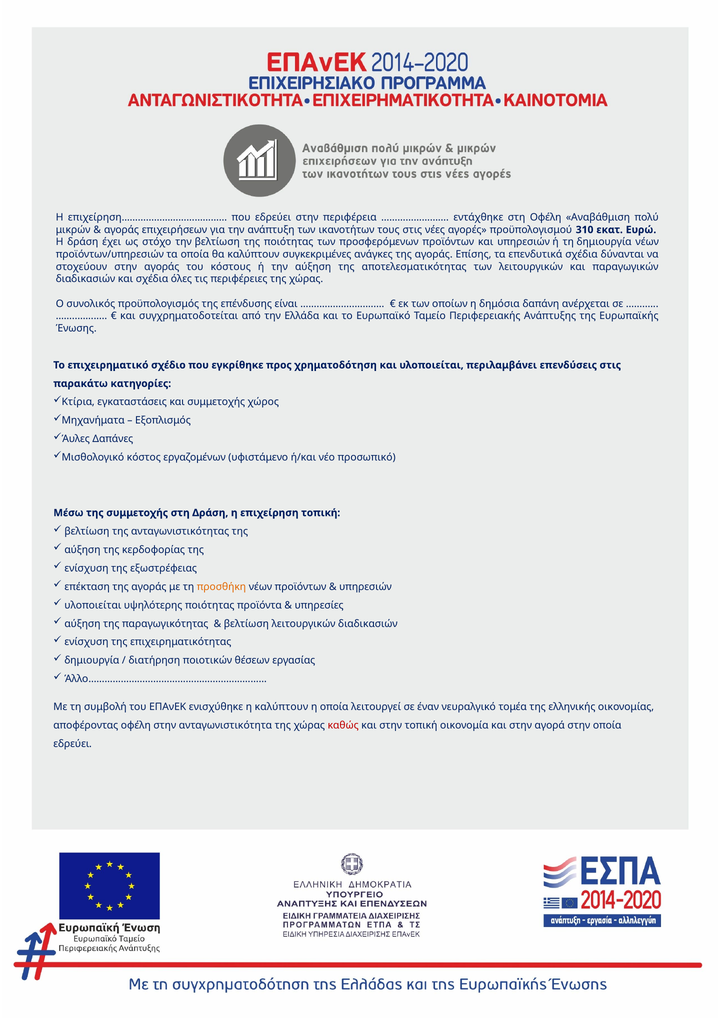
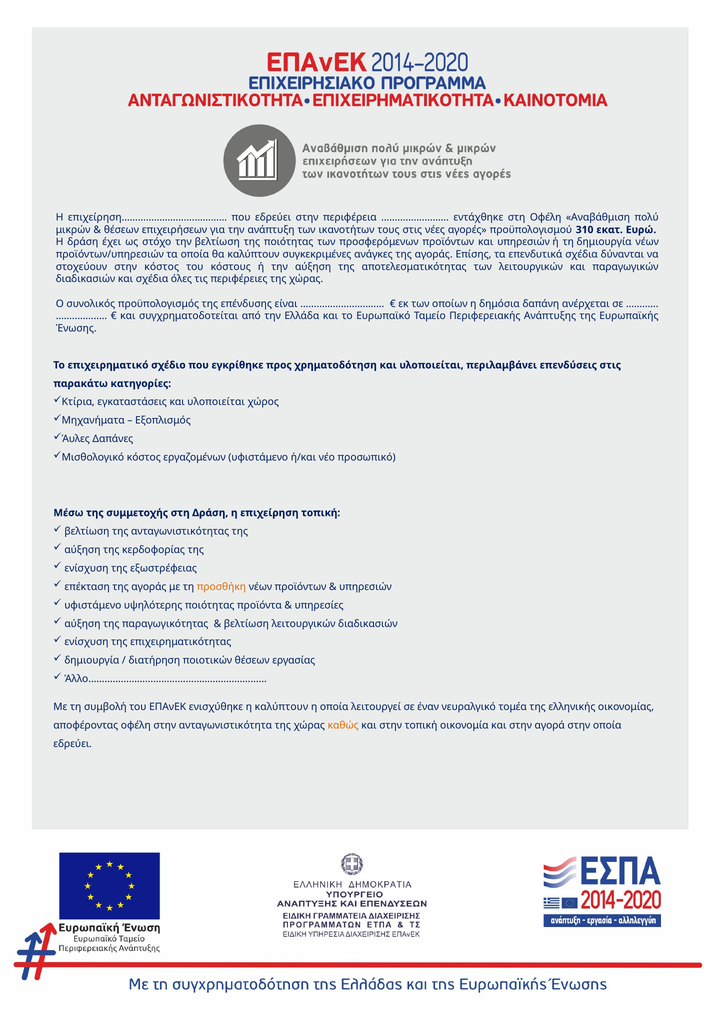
αγοράς: αγοράς -> θέσεων (121, 230)
στην αγοράς: αγοράς -> κόστος (162, 267)
εγκαταστάσεις και συμμετοχής: συμμετοχής -> υλοποιείται (216, 402)
υλοποιείται: υλοποιείται -> υφιστάμενο (93, 605)
καθώς colour: red -> orange (343, 725)
